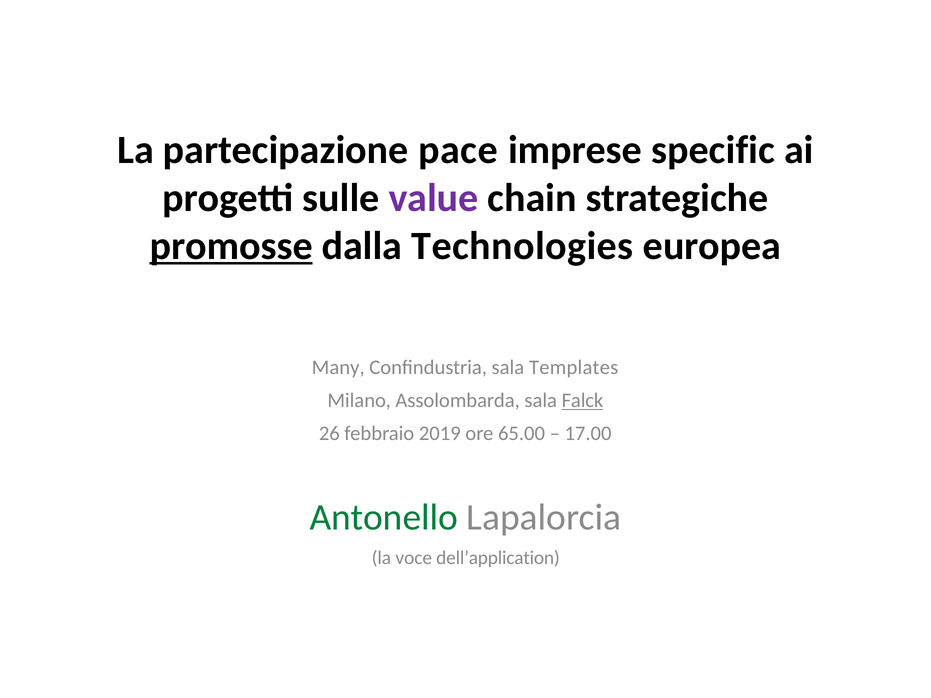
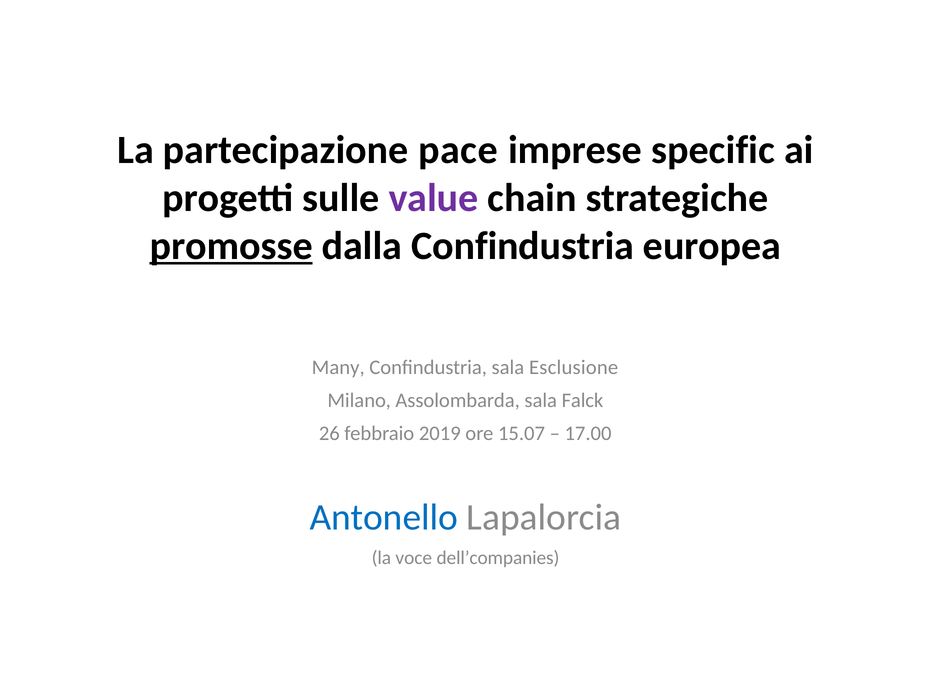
dalla Technologies: Technologies -> Confindustria (523, 246)
Templates: Templates -> Esclusione (574, 368)
Falck underline: present -> none (582, 401)
65.00: 65.00 -> 15.07 (522, 434)
Antonello colour: green -> blue (384, 518)
dell’application: dell’application -> dell’companies (498, 558)
